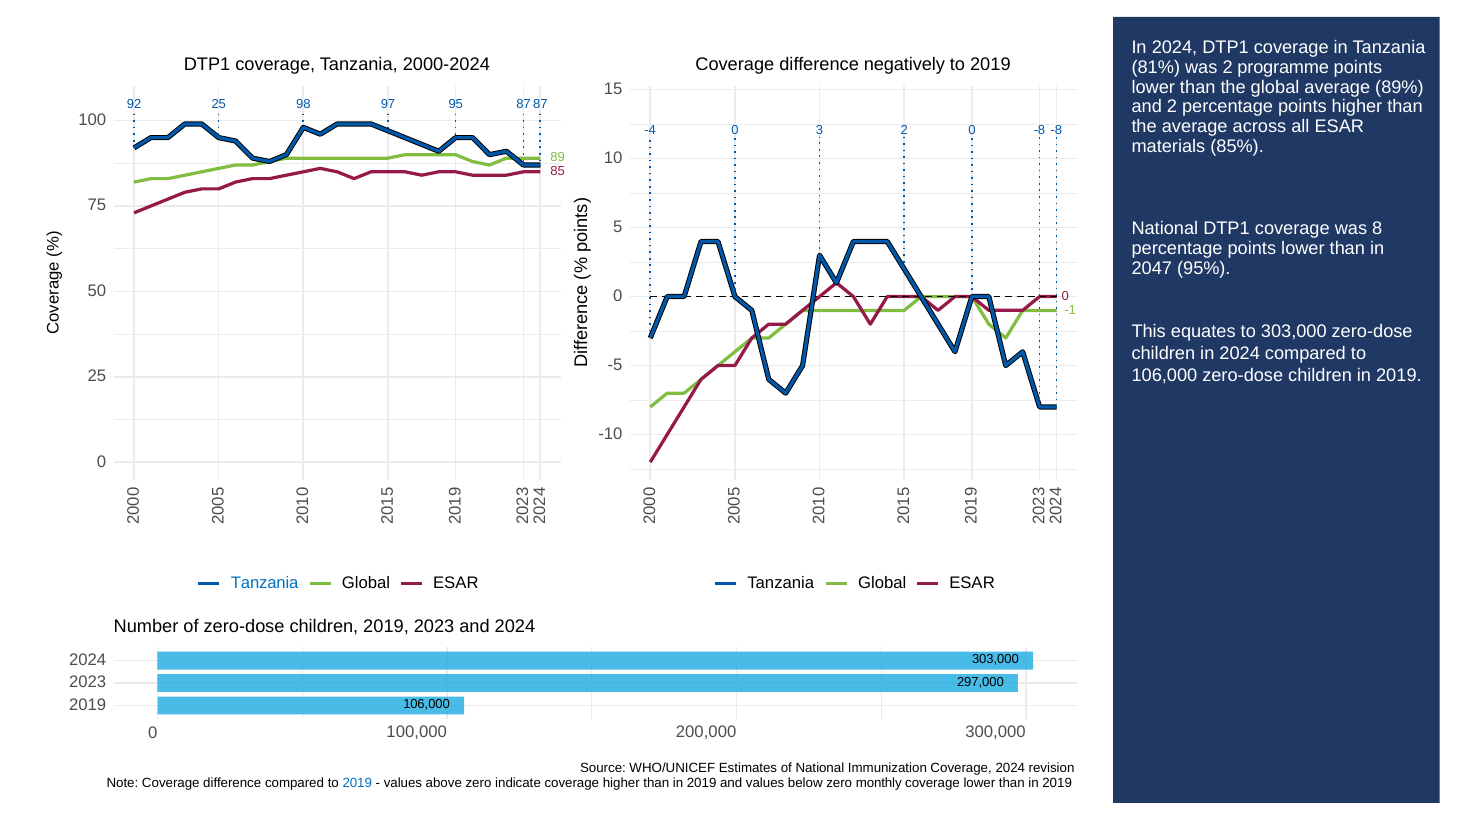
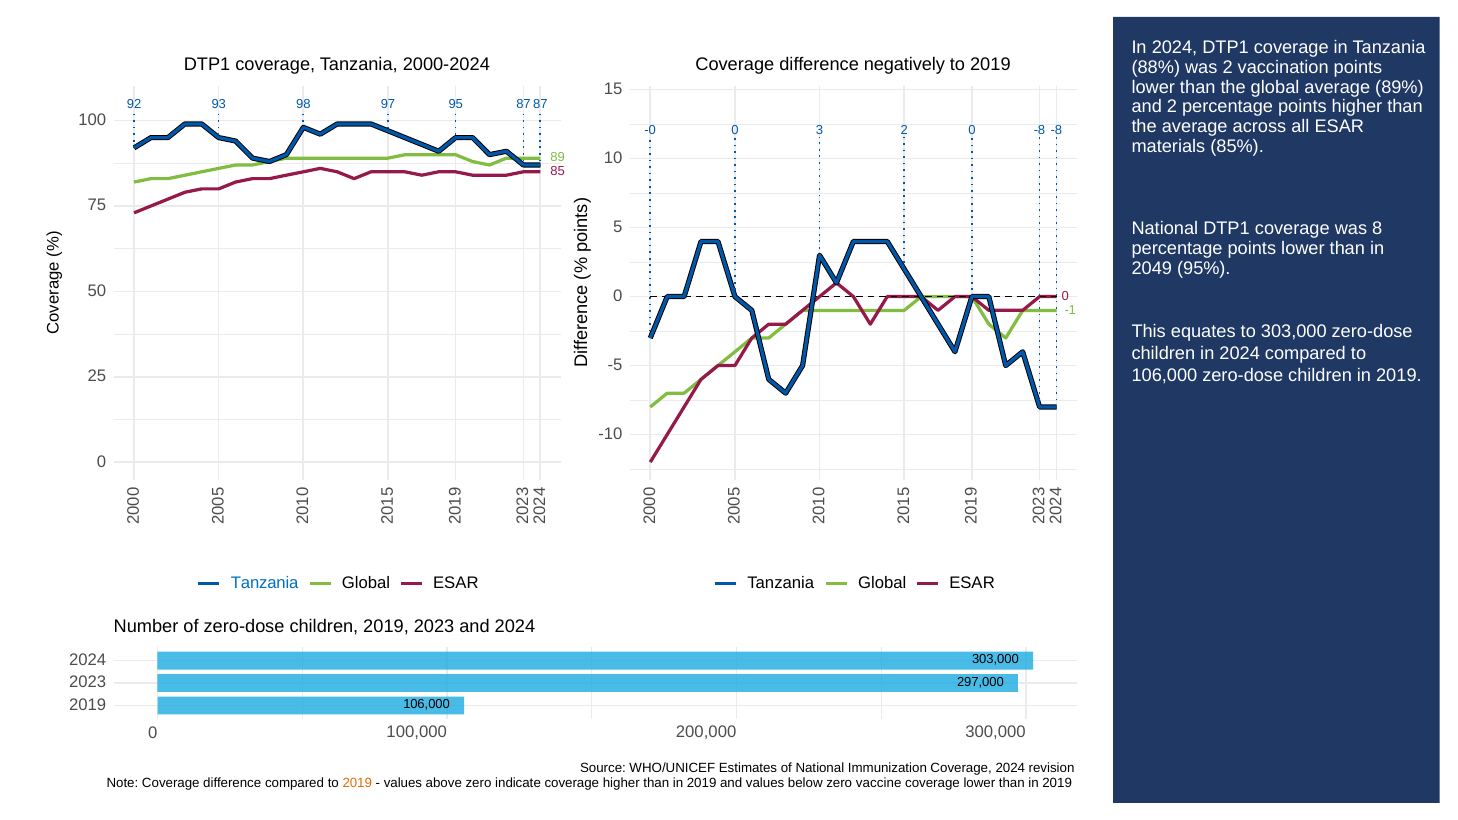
81%: 81% -> 88% (1156, 68)
programme: programme -> vaccination (1283, 68)
92 25: 25 -> 93 (219, 104)
-4: -4 -> -0 (650, 131)
2047: 2047 -> 2049 (1152, 268)
2019 colour: blue -> orange (357, 783)
monthly: monthly -> vaccine (879, 783)
